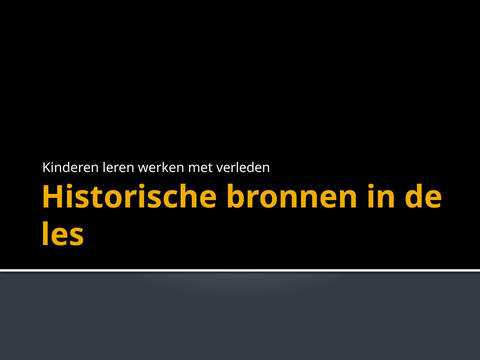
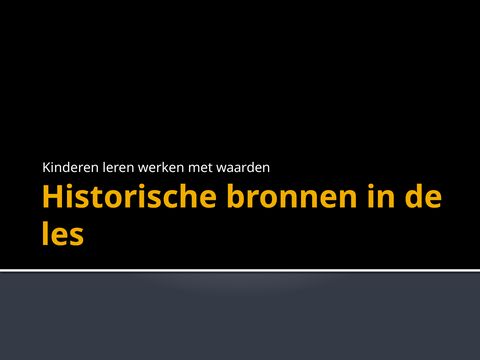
verleden: verleden -> waarden (243, 168)
